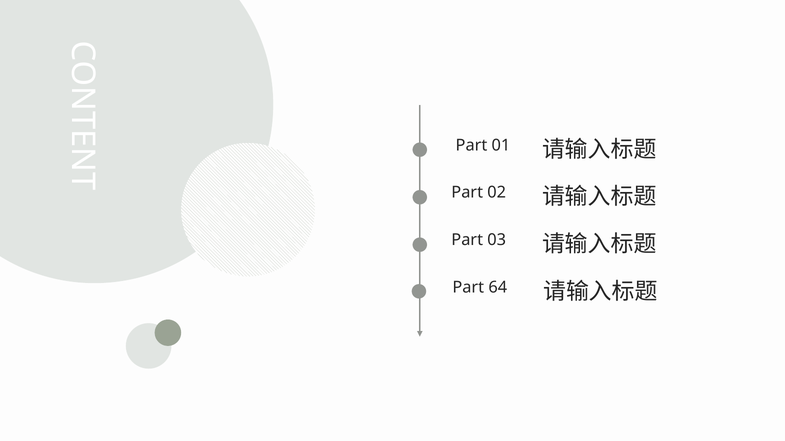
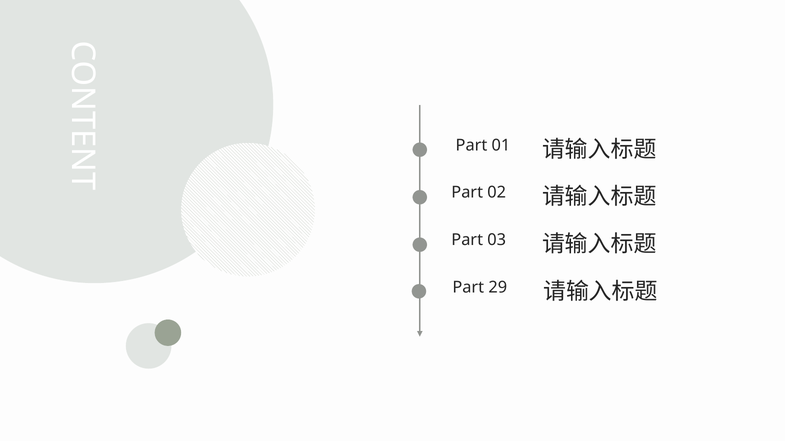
64: 64 -> 29 (498, 288)
